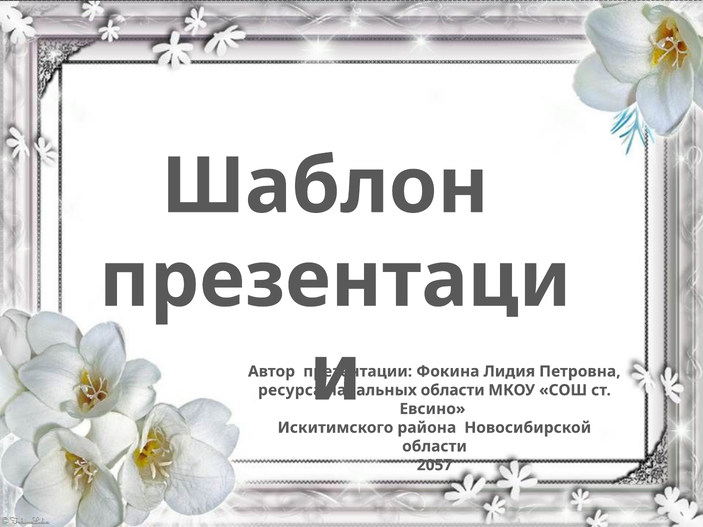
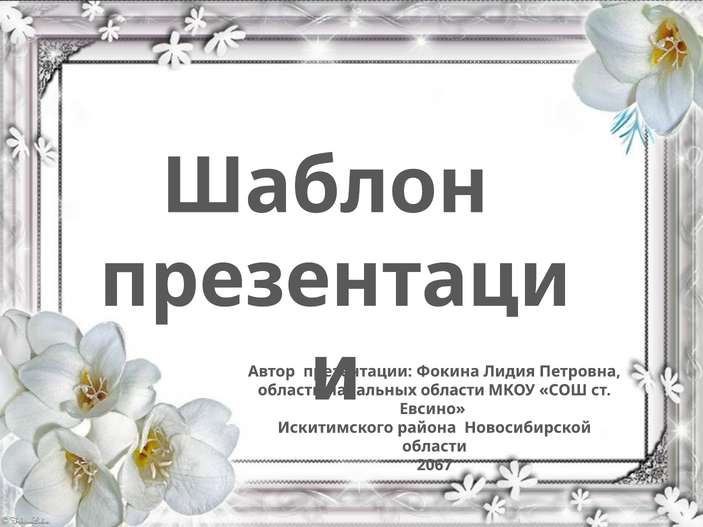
ресурса: ресурса -> области (290, 390)
2057: 2057 -> 2067 (435, 465)
